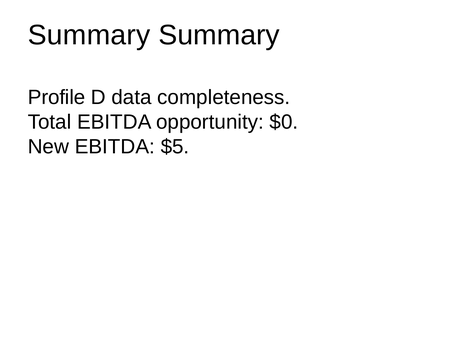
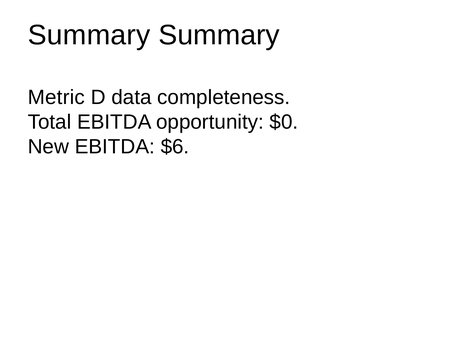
Profile: Profile -> Metric (56, 97)
$5: $5 -> $6 (175, 147)
